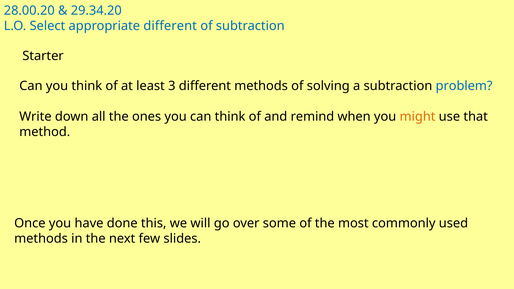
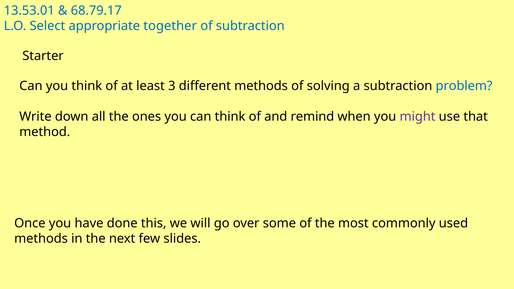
28.00.20: 28.00.20 -> 13.53.01 (29, 10)
29.34.20: 29.34.20 -> 68.79.17 (96, 10)
appropriate different: different -> together (170, 26)
might colour: orange -> purple (418, 117)
